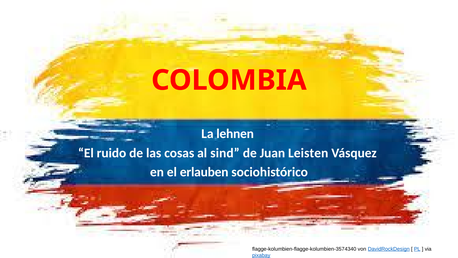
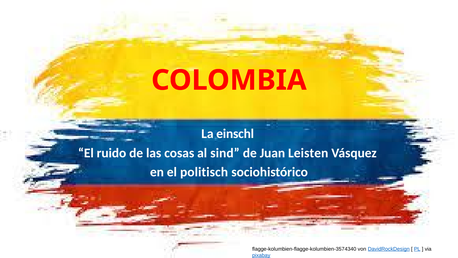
lehnen: lehnen -> einschl (235, 134)
erlauben: erlauben -> politisch (204, 172)
